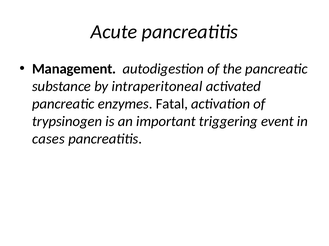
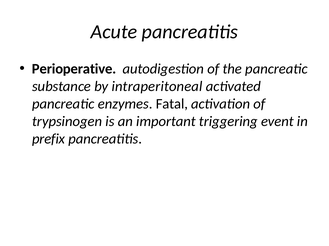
Management: Management -> Perioperative (74, 69)
cases: cases -> prefix (49, 139)
